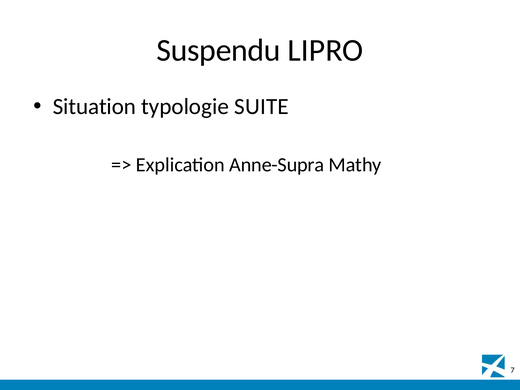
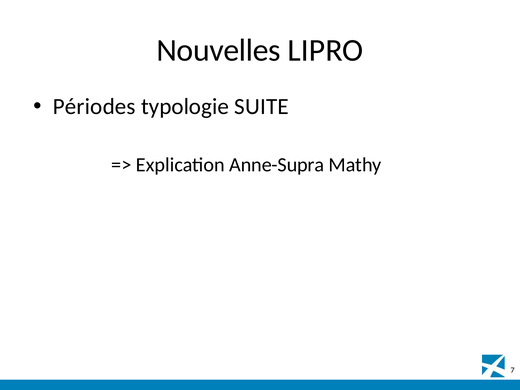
Suspendu: Suspendu -> Nouvelles (219, 50)
Situation: Situation -> Périodes (94, 107)
